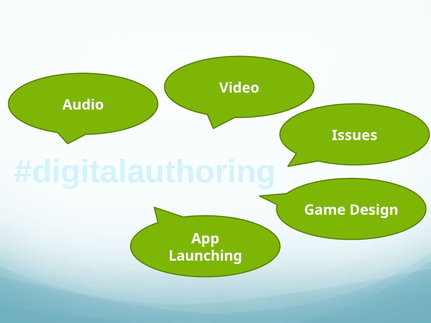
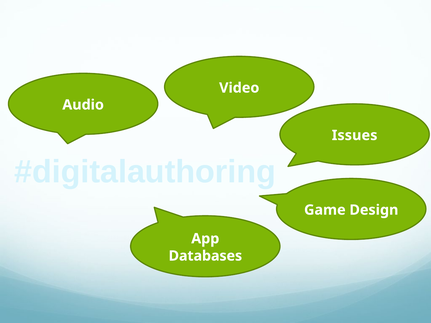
Launching: Launching -> Databases (205, 256)
